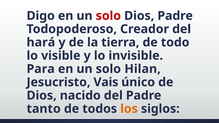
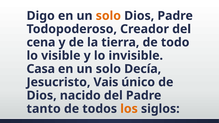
solo colour: red -> orange (108, 16)
hará: hará -> cena (41, 42)
Para: Para -> Casa (41, 69)
Hilan: Hilan -> Decía (143, 69)
